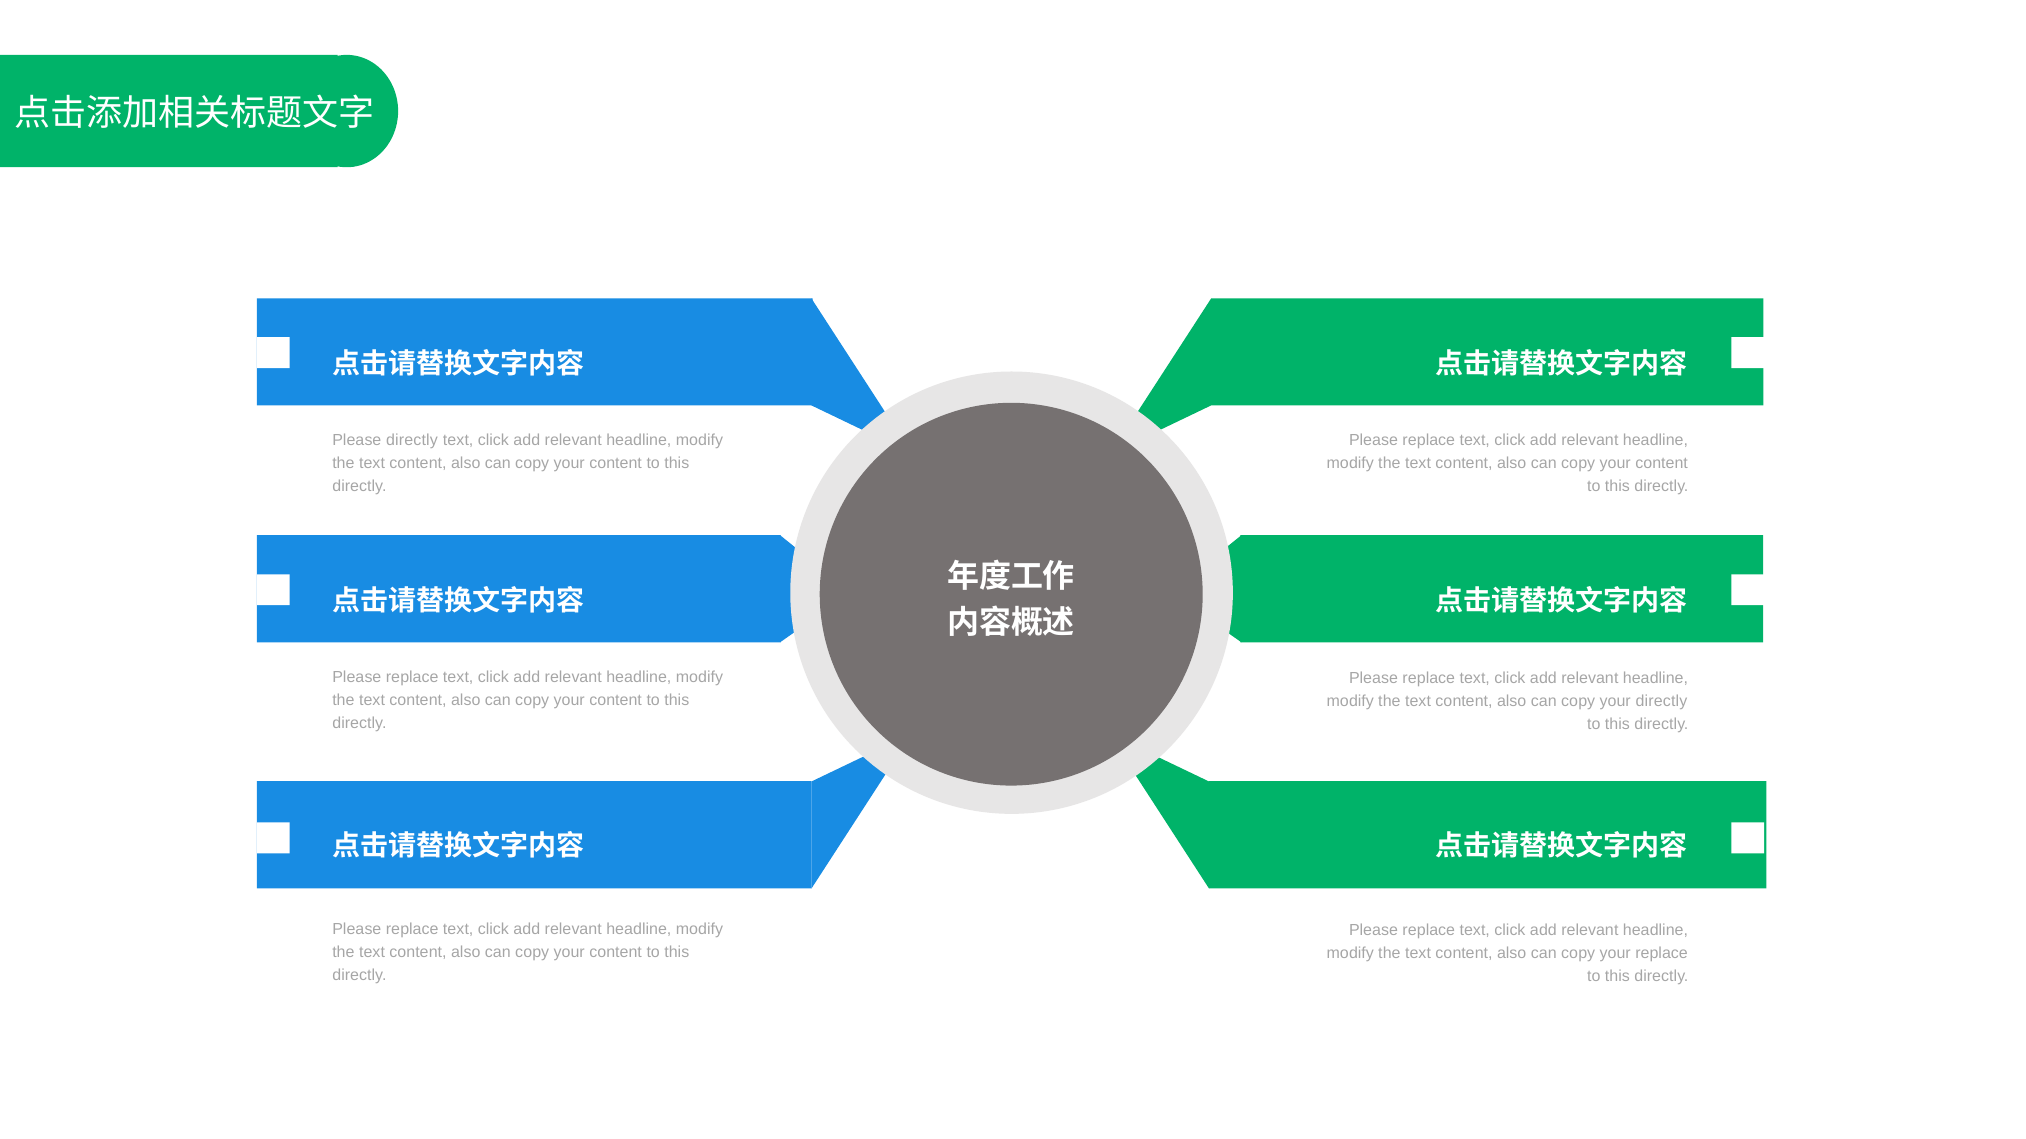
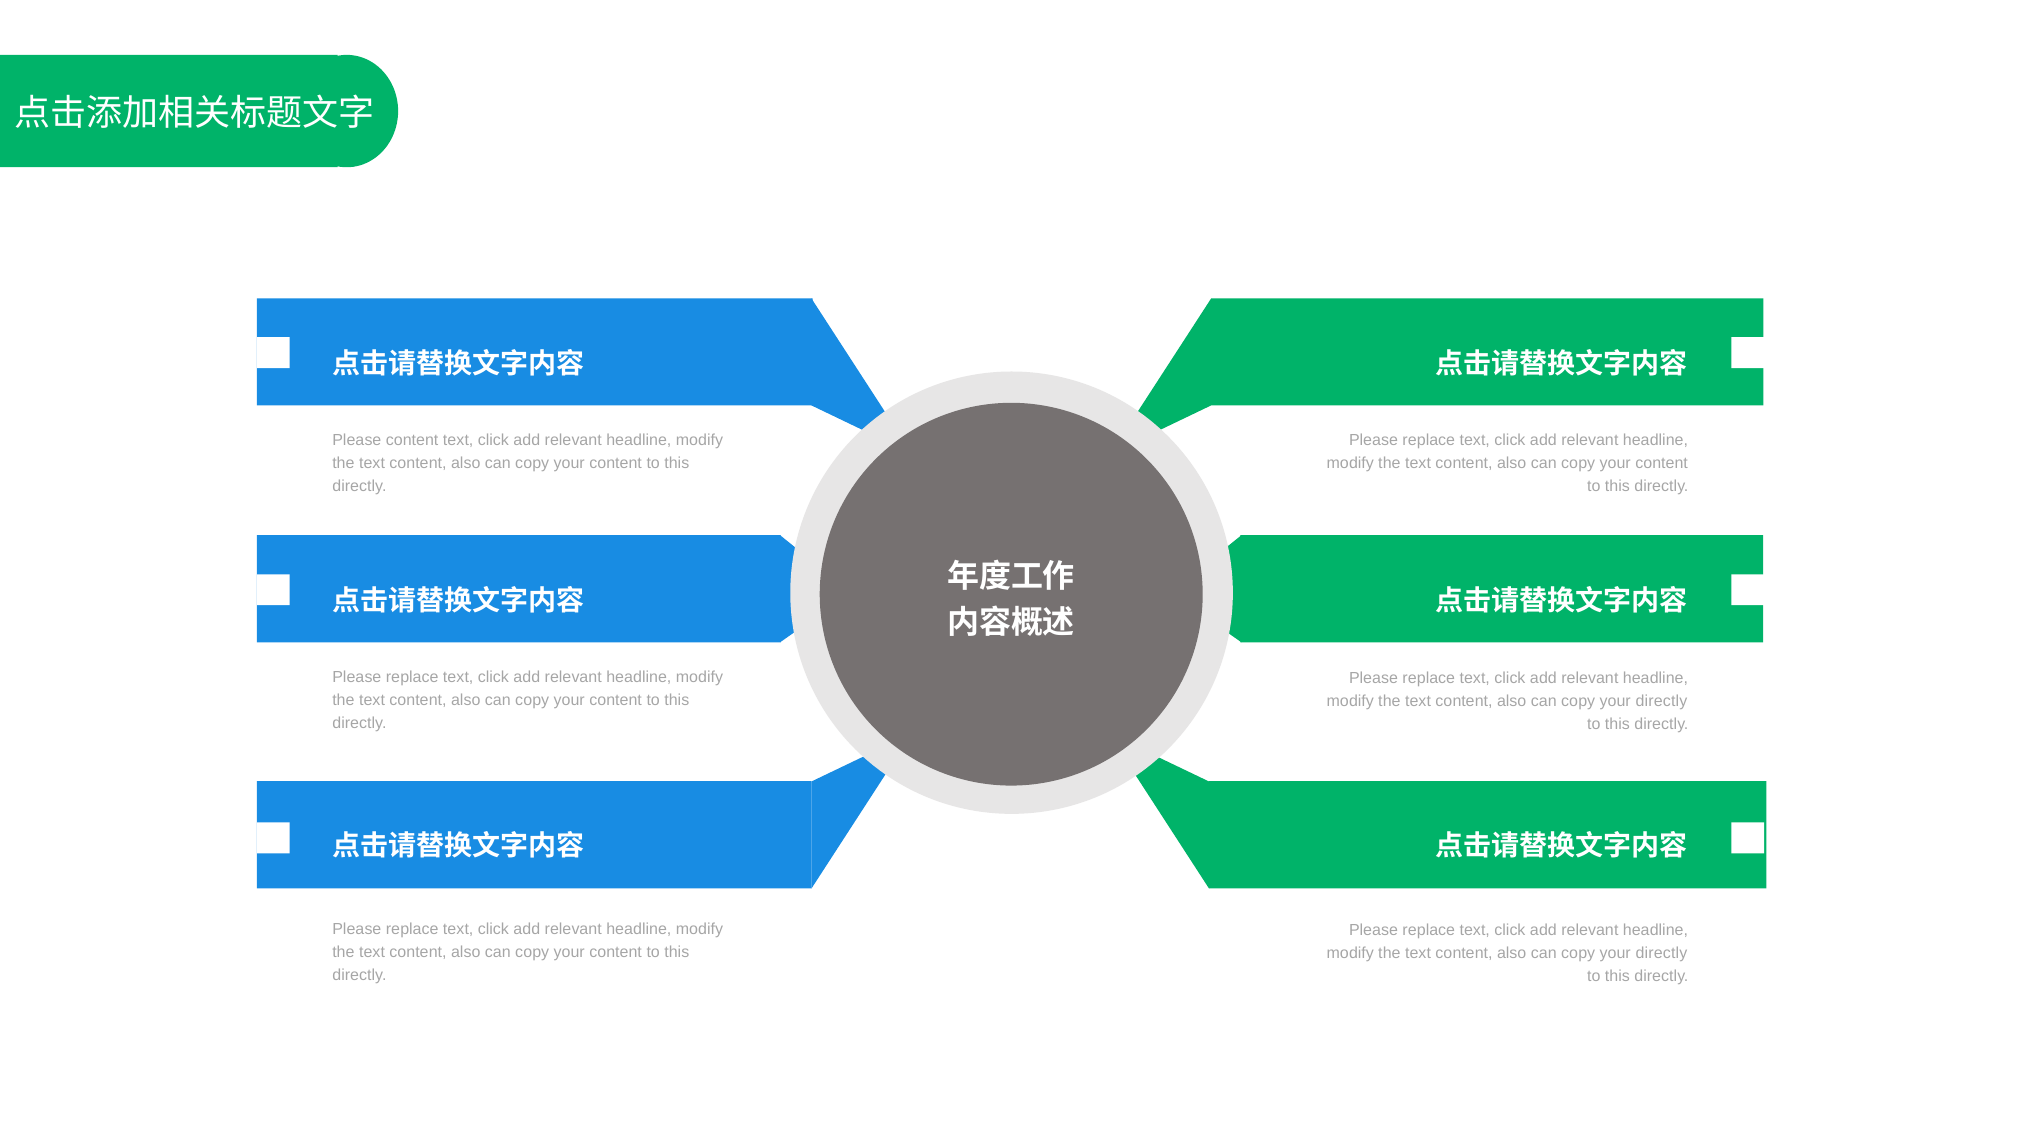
Please directly: directly -> content (412, 440)
replace: replace -> directly (1662, 953)
